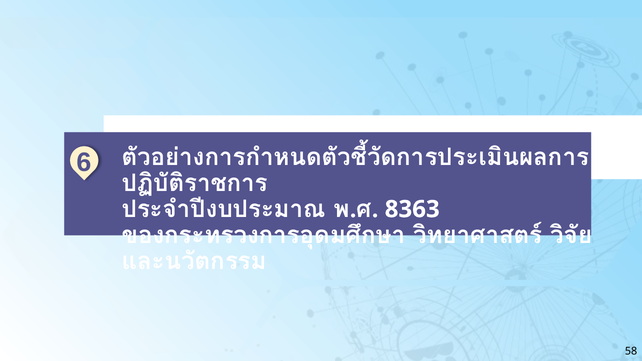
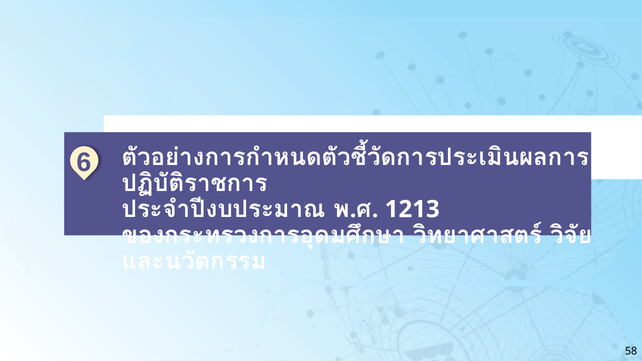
8363: 8363 -> 1213 (412, 209)
